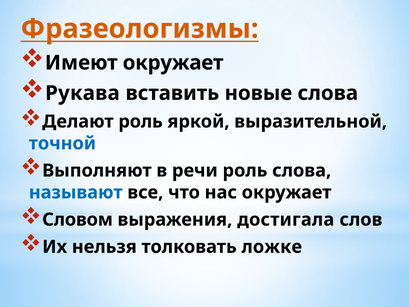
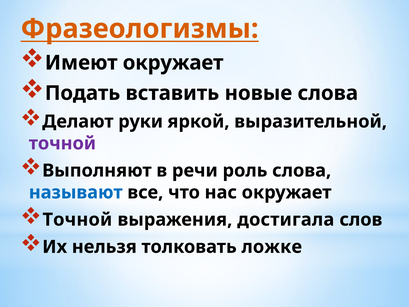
Рукава: Рукава -> Подать (83, 93)
Делают роль: роль -> руки (141, 121)
точной colour: blue -> purple (62, 143)
Словом: Словом -> Точной (77, 219)
